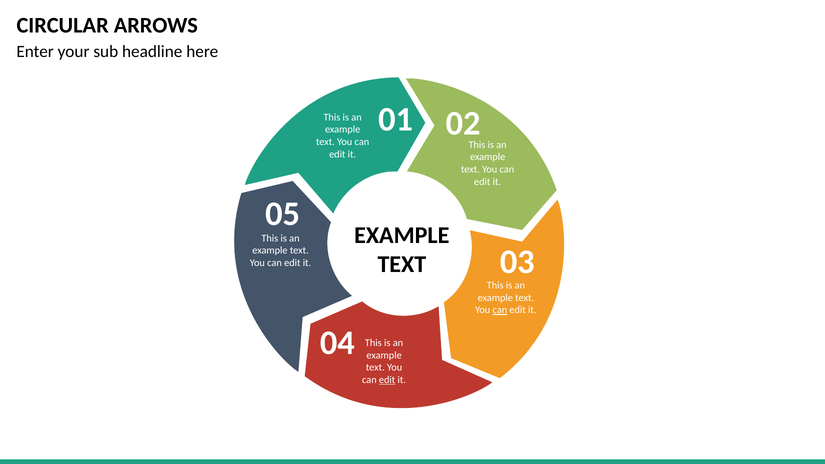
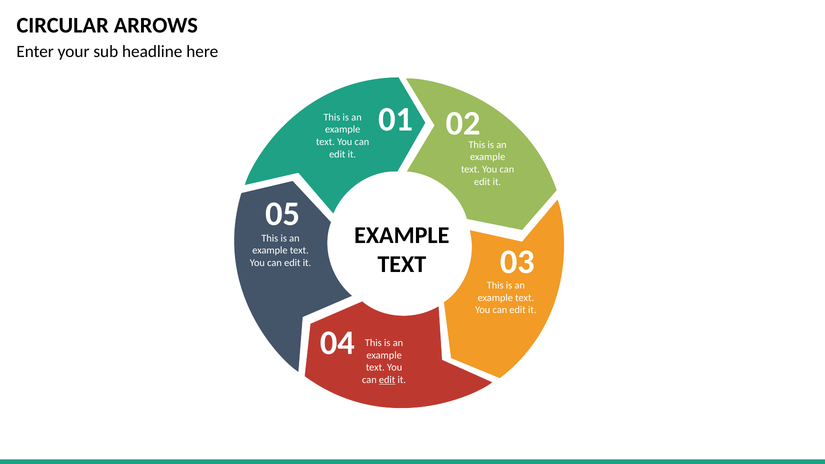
can underline: present -> none (500, 310)
